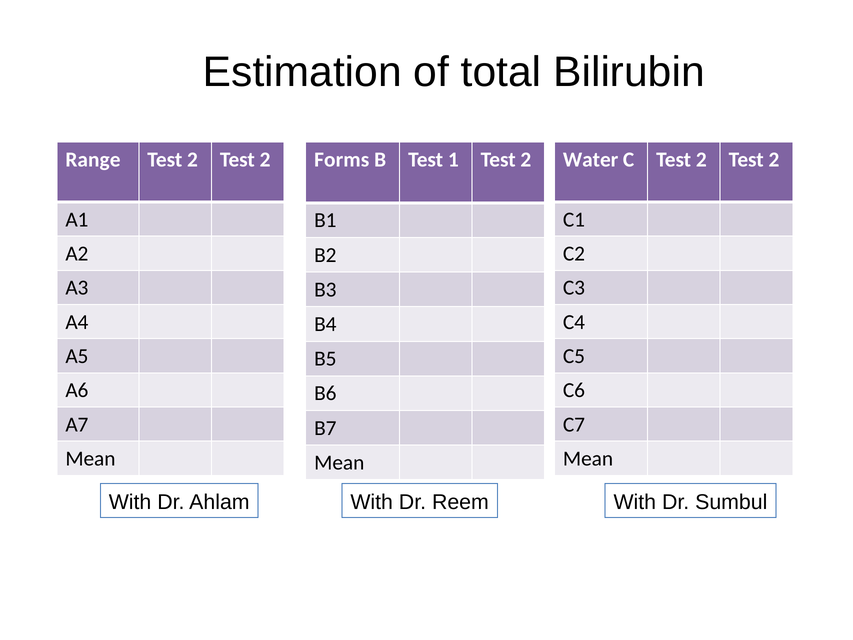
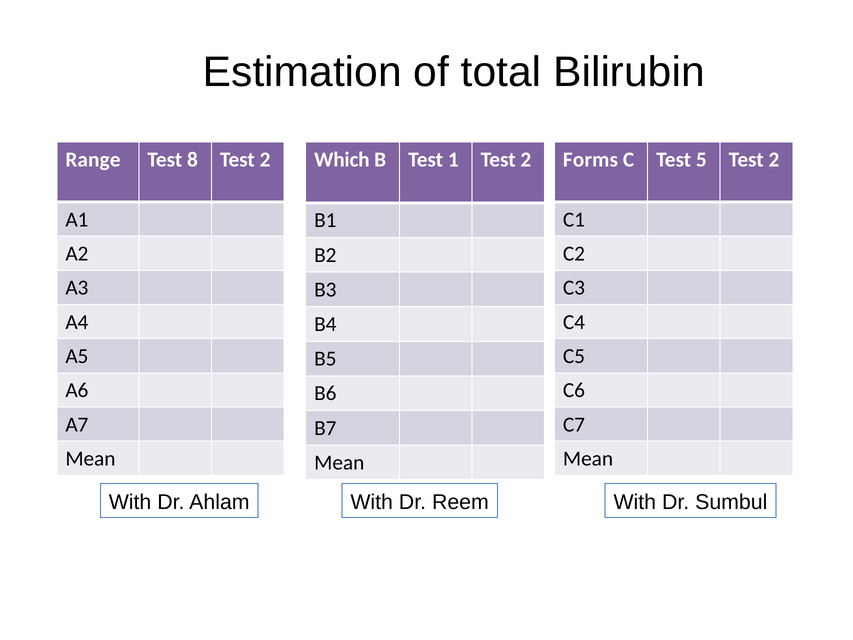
2: 2 -> 8 (192, 160)
Forms: Forms -> Which (342, 160)
Water: Water -> Forms (591, 160)
C Test 2: 2 -> 5 (701, 160)
